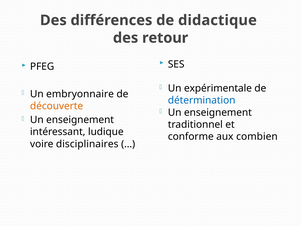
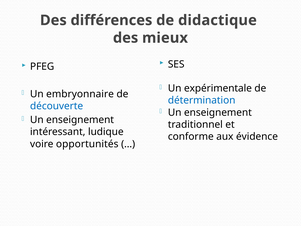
retour: retour -> mieux (165, 38)
découverte colour: orange -> blue (57, 106)
combien: combien -> évidence (257, 136)
disciplinaires: disciplinaires -> opportunités (87, 144)
